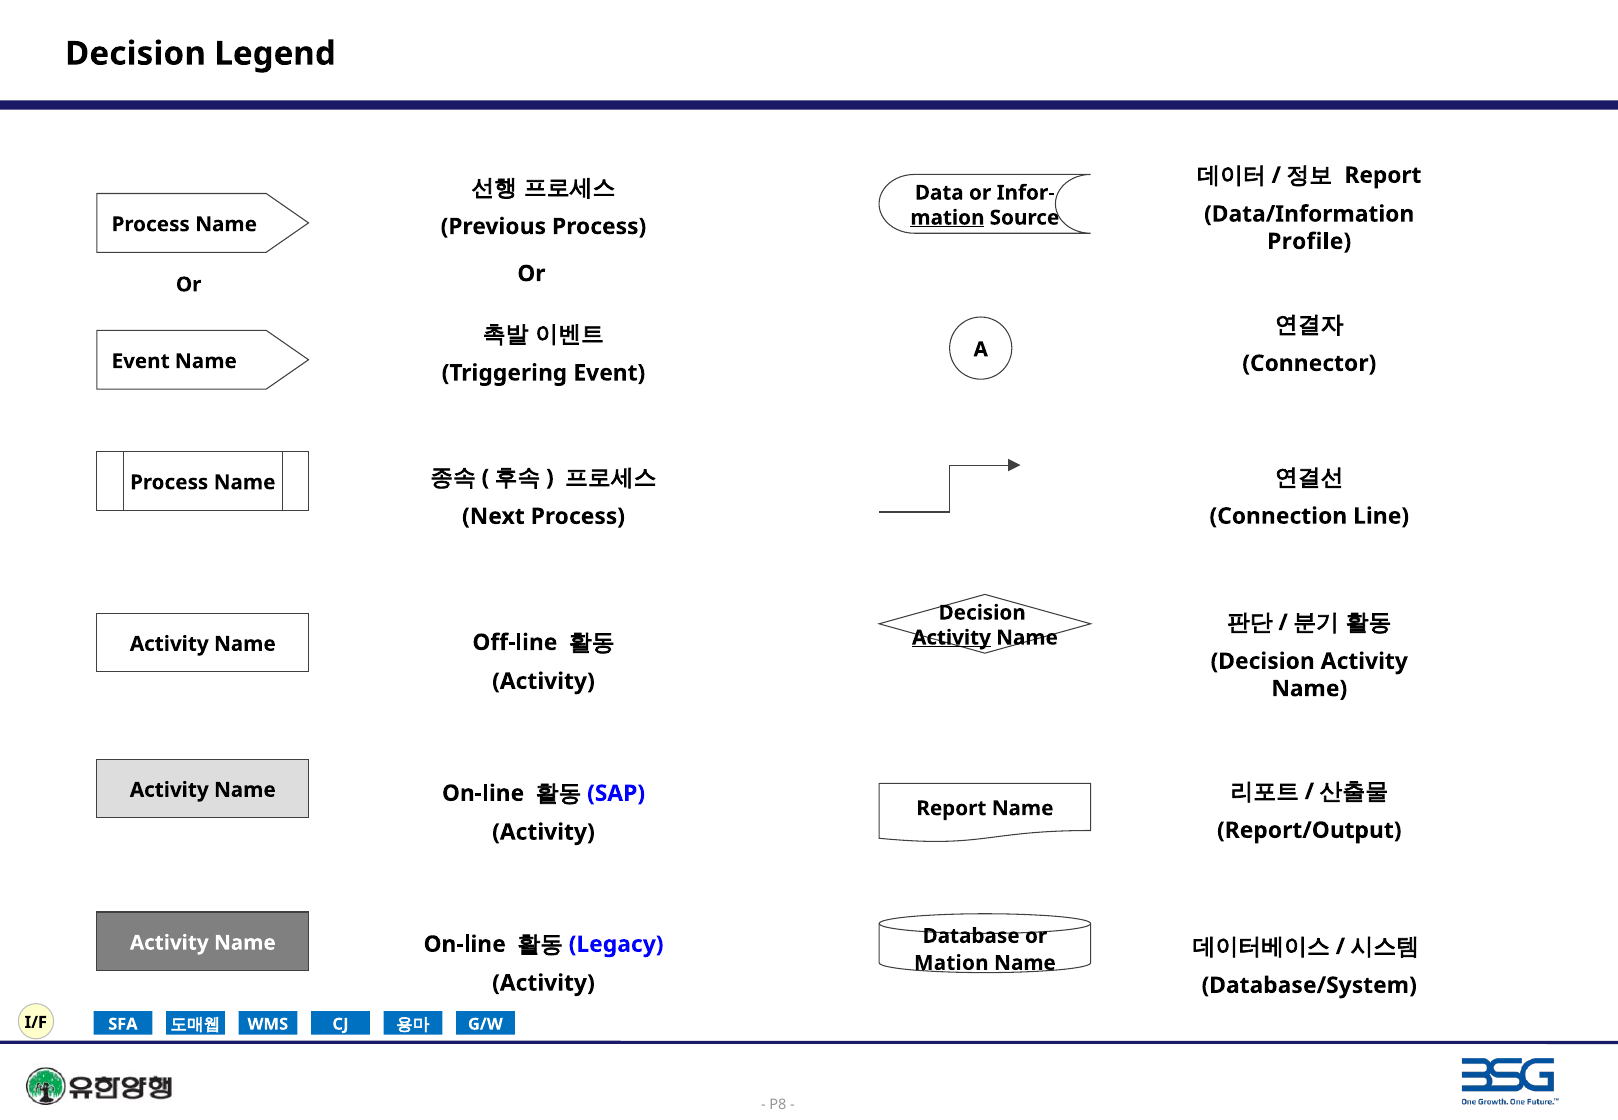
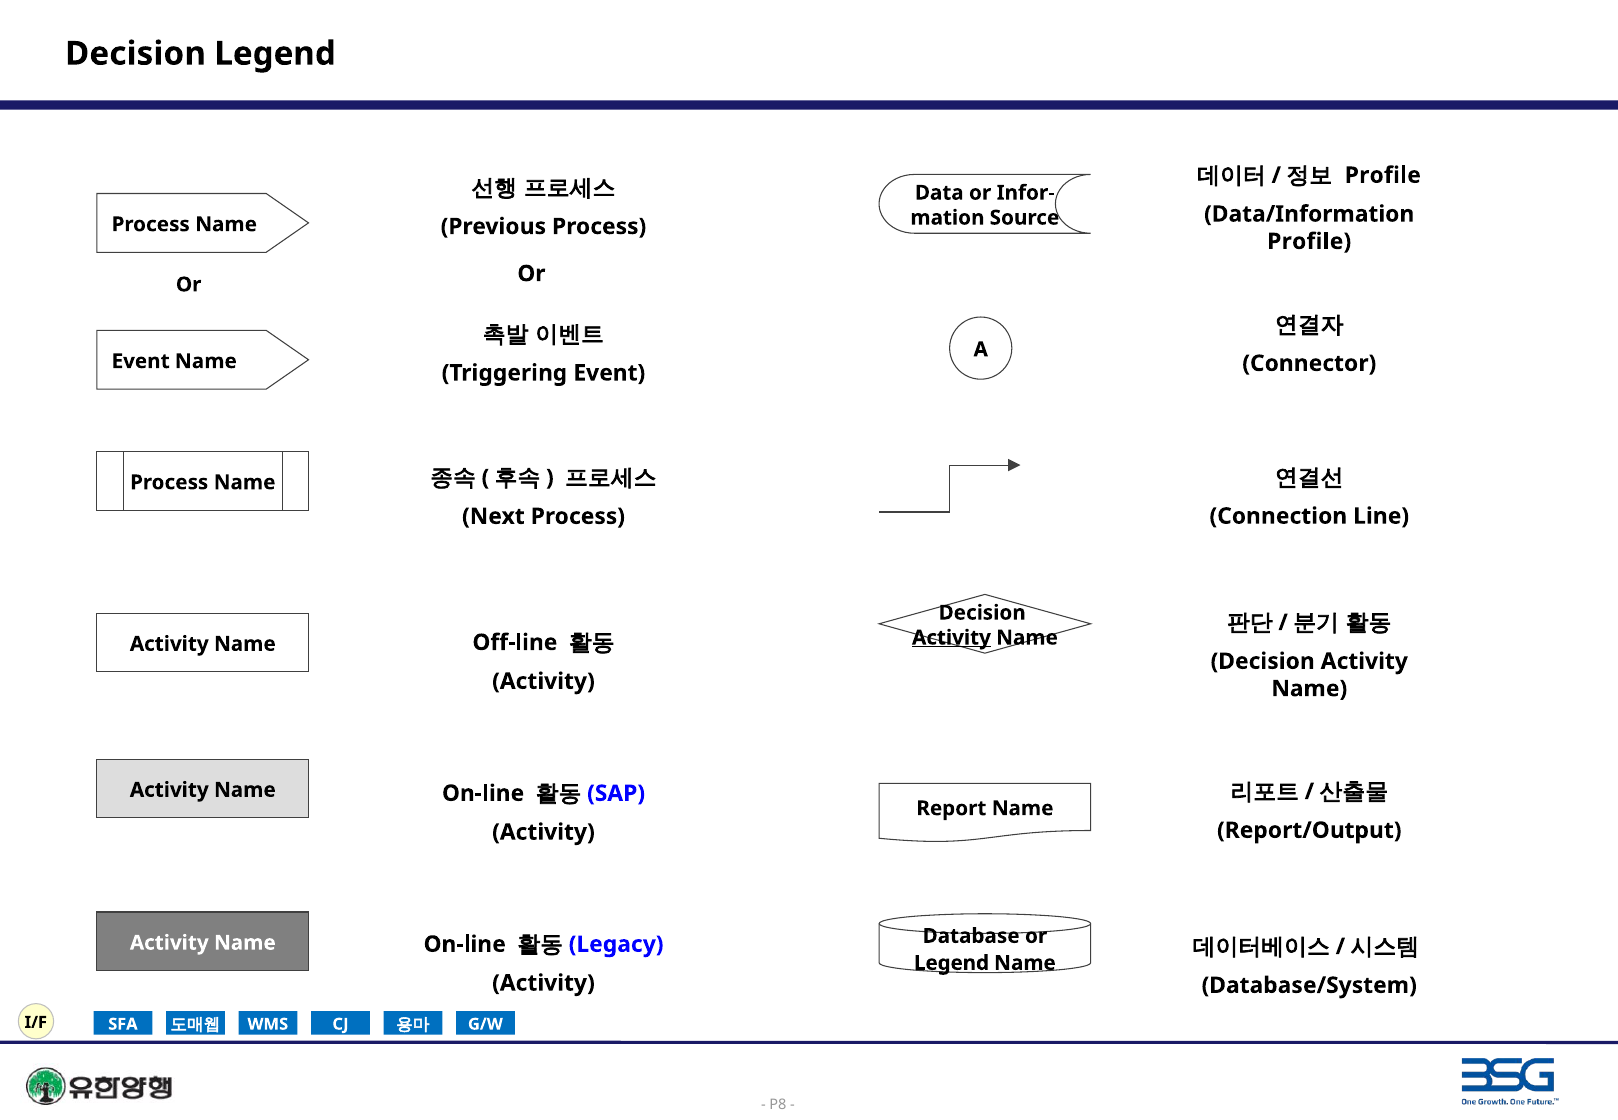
Report: Report -> Profile (1383, 175)
mation underline: present -> none (947, 218)
Mation: Mation -> Legend (951, 963)
